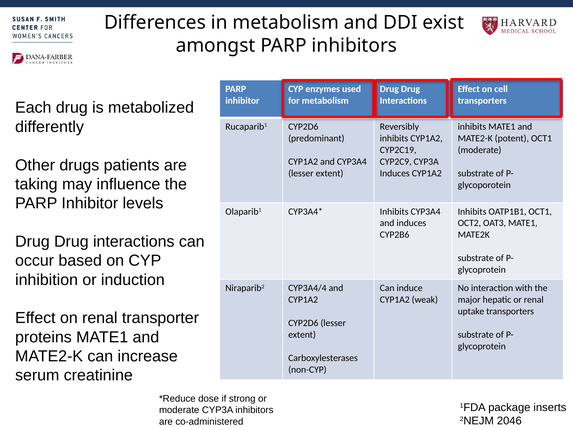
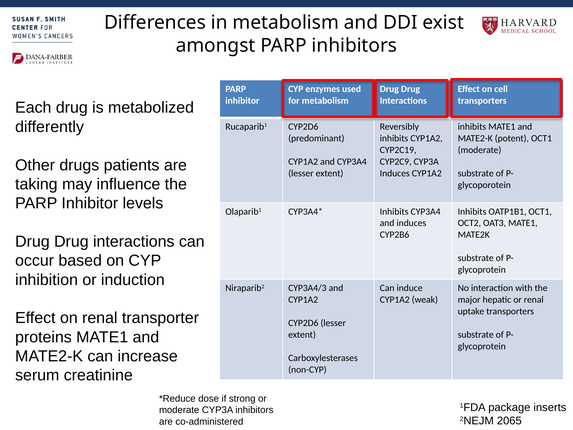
CYP3A4/4: CYP3A4/4 -> CYP3A4/3 (307, 288)
2046: 2046 -> 2065 (509, 421)
